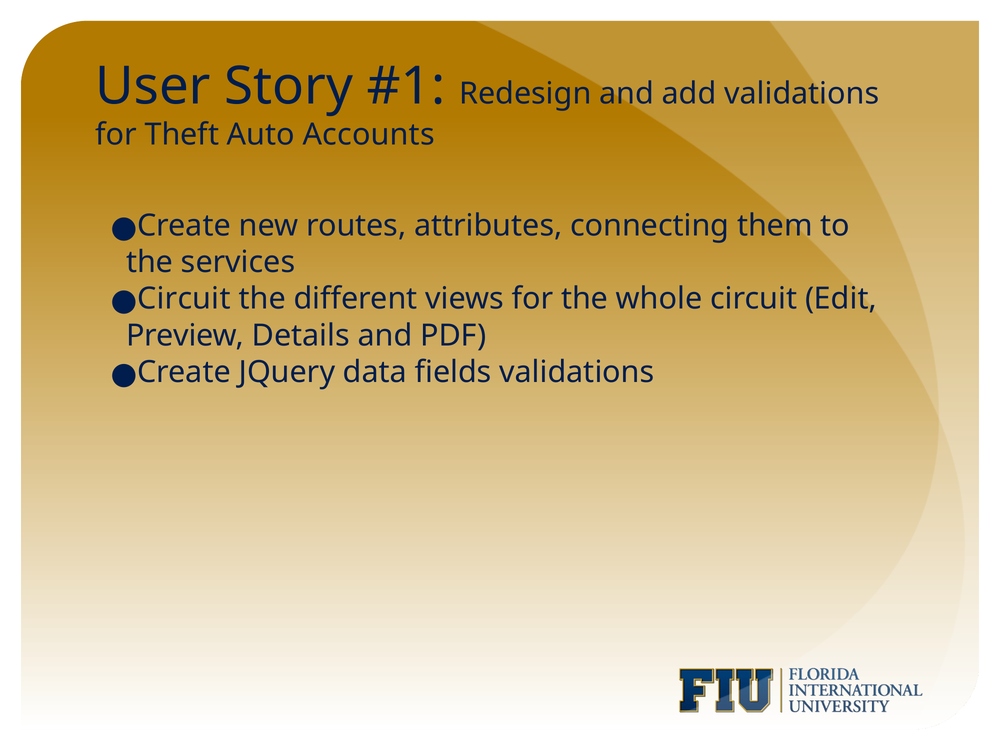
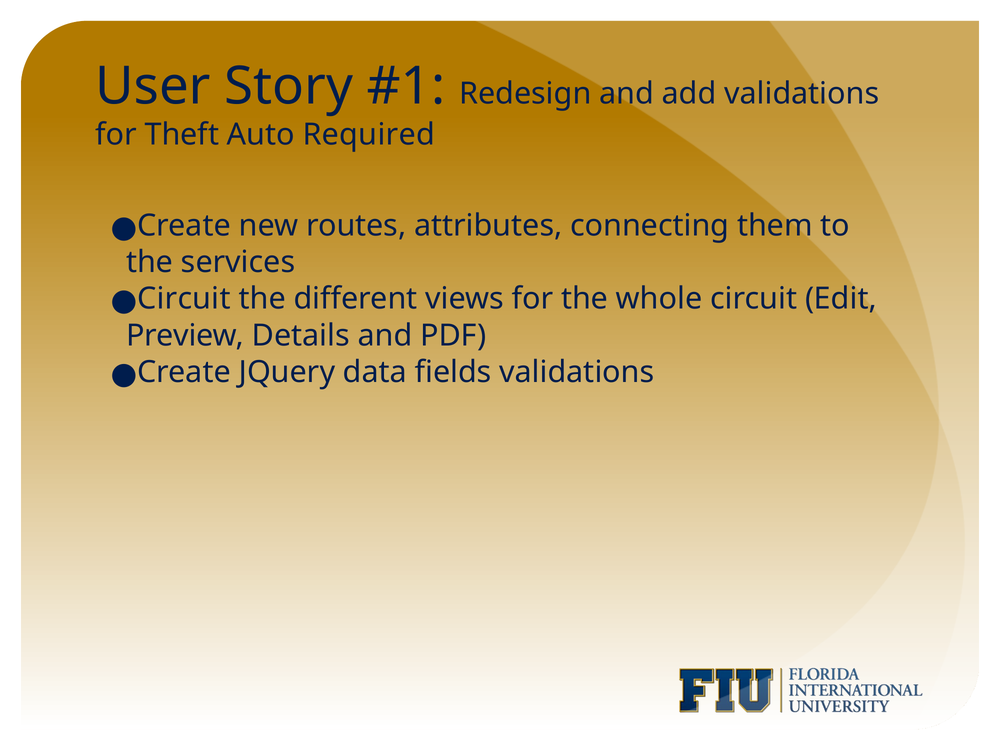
Accounts: Accounts -> Required (369, 135)
